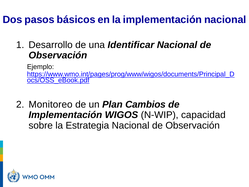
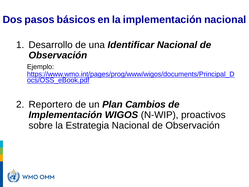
Monitoreo: Monitoreo -> Reportero (51, 104)
capacidad: capacidad -> proactivos (203, 115)
